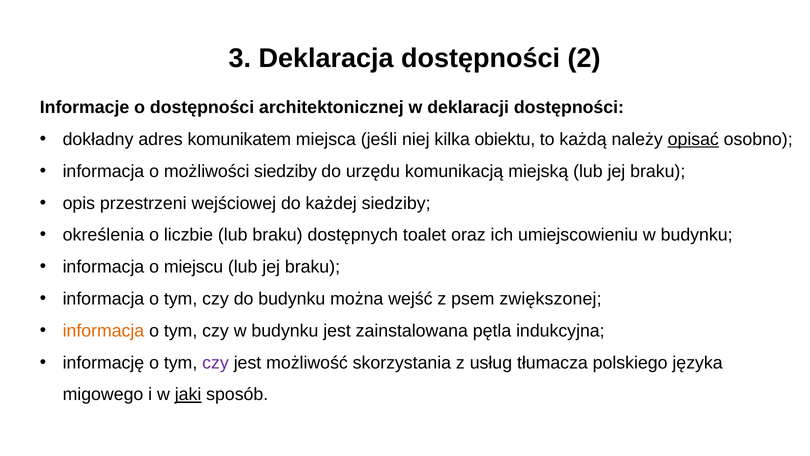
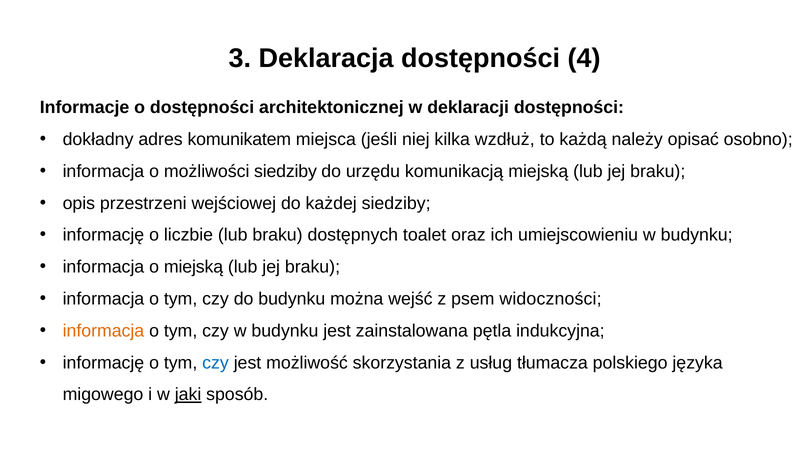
2: 2 -> 4 (584, 58)
obiektu: obiektu -> wzdłuż (505, 139)
opisać underline: present -> none (693, 139)
określenia: określenia -> informację (103, 235)
o miejscu: miejscu -> miejską (194, 267)
zwiększonej: zwiększonej -> widoczności (551, 299)
czy colour: purple -> blue (215, 362)
